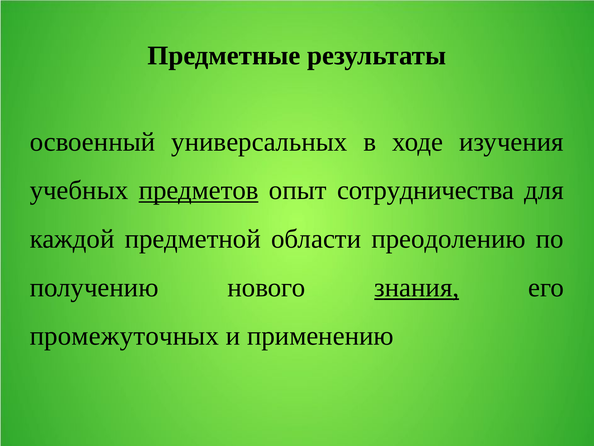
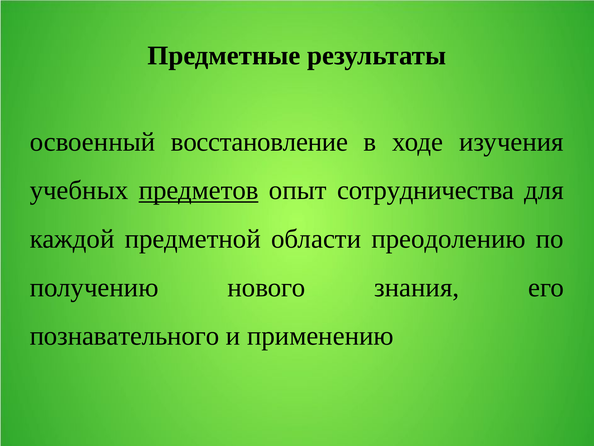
универсальных: универсальных -> восстановление (259, 142)
знания underline: present -> none (417, 287)
промежуточных: промежуточных -> познавательного (125, 336)
